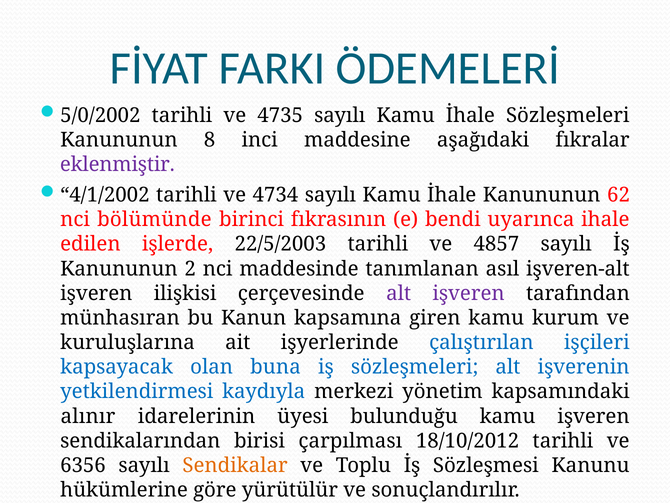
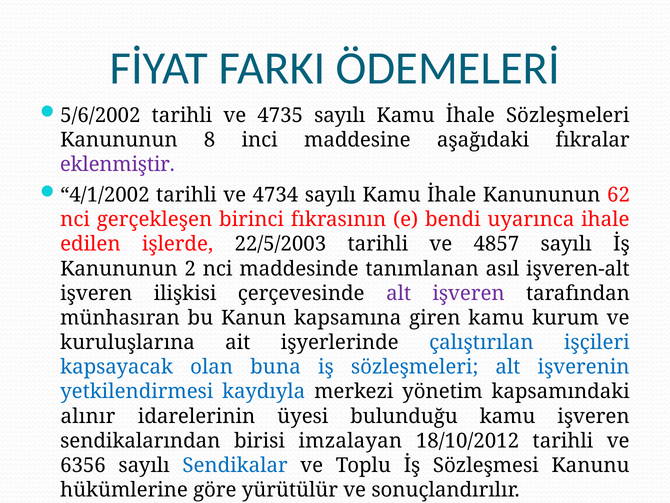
5/0/2002: 5/0/2002 -> 5/6/2002 (100, 115)
bölümünde: bölümünde -> gerçekleşen (155, 219)
çarpılması: çarpılması -> imzalayan (350, 440)
Sendikalar colour: orange -> blue (235, 465)
